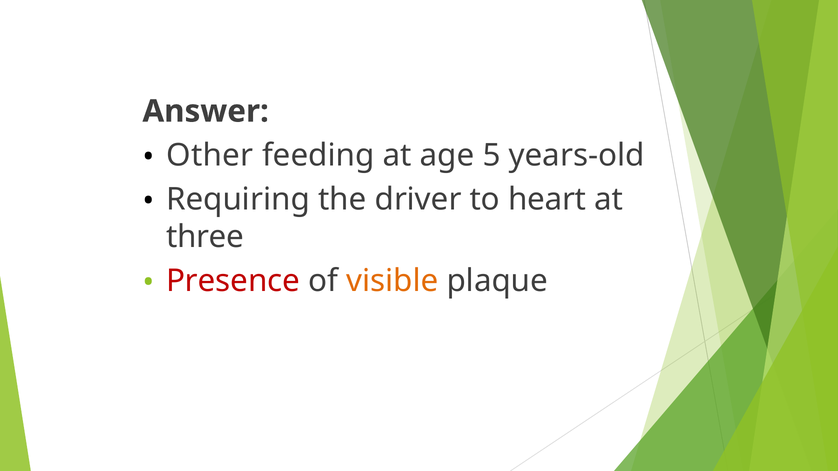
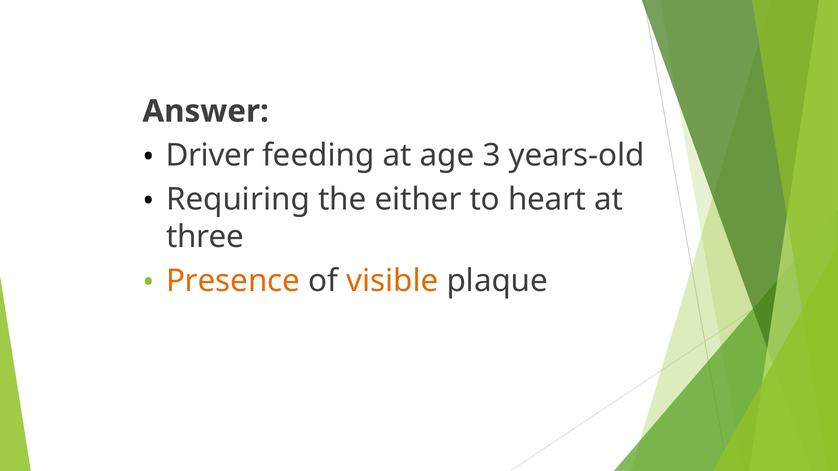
Other: Other -> Driver (210, 155)
5: 5 -> 3 (492, 155)
driver: driver -> either (418, 199)
Presence colour: red -> orange (233, 281)
